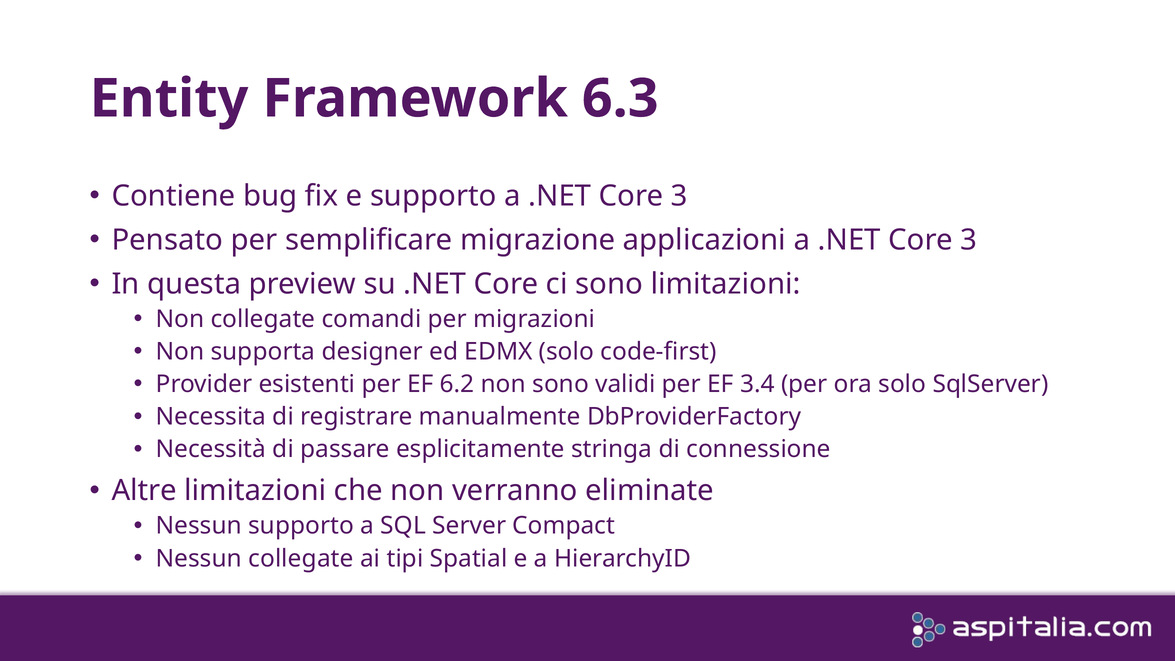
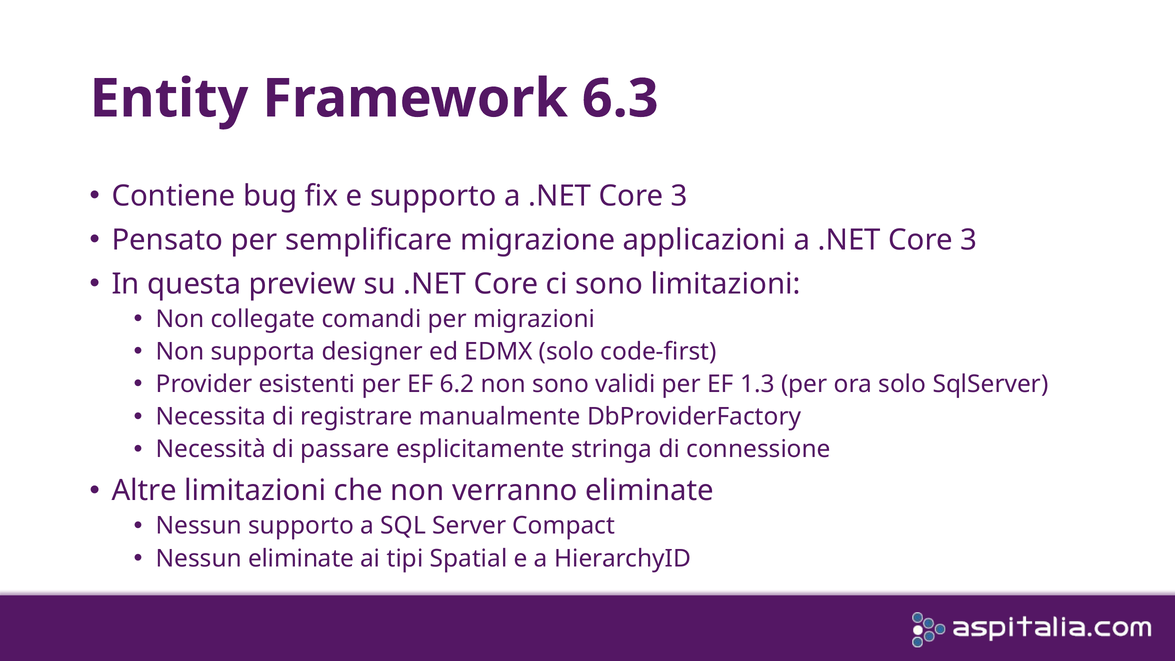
3.4: 3.4 -> 1.3 (757, 384)
Nessun collegate: collegate -> eliminate (301, 558)
